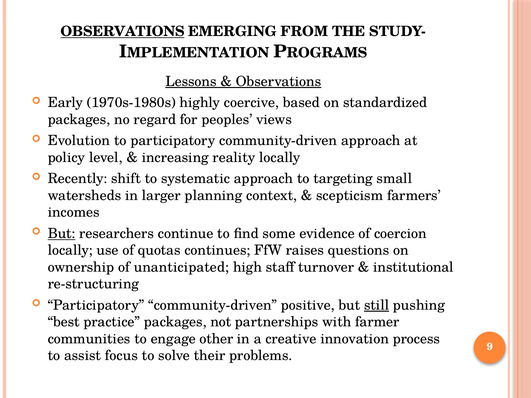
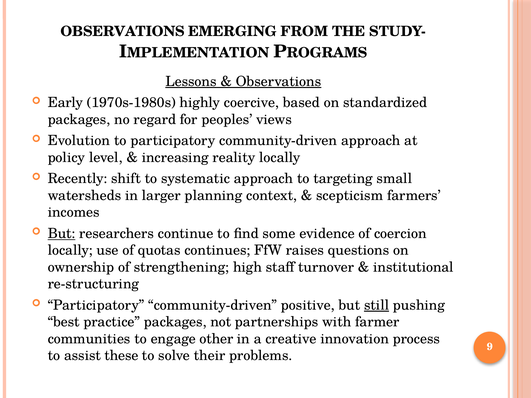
OBSERVATIONS underline: present -> none (123, 32)
unanticipated: unanticipated -> strengthening (181, 267)
focus: focus -> these (122, 356)
